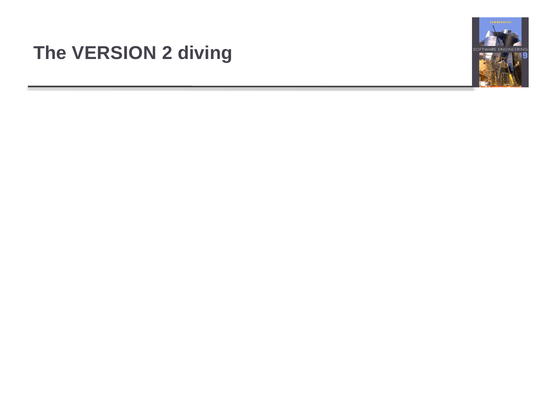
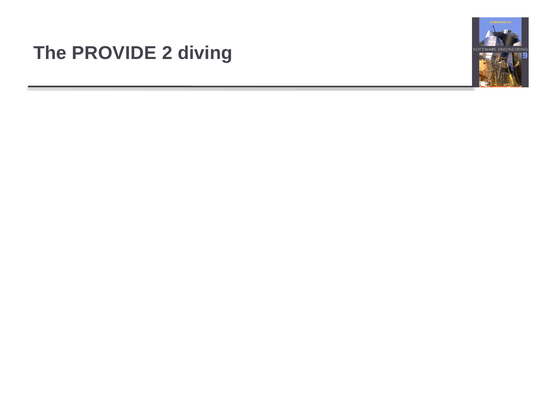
The VERSION: VERSION -> PROVIDE (114, 53)
